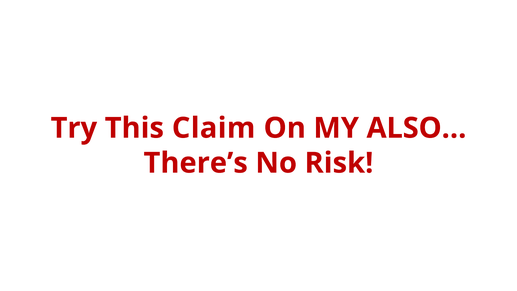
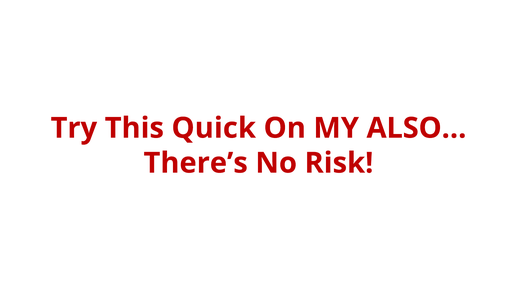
Claim: Claim -> Quick (214, 128)
